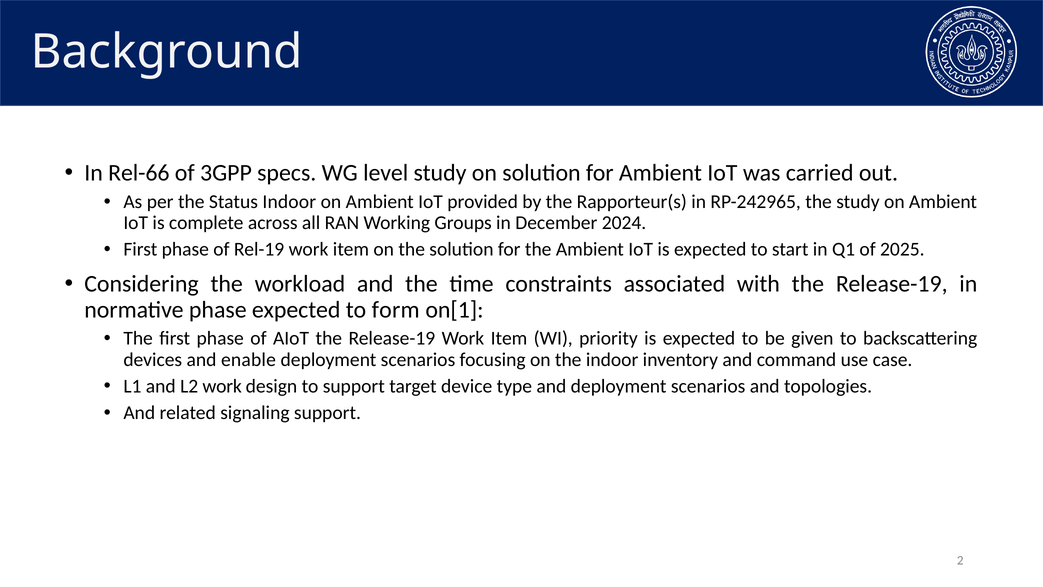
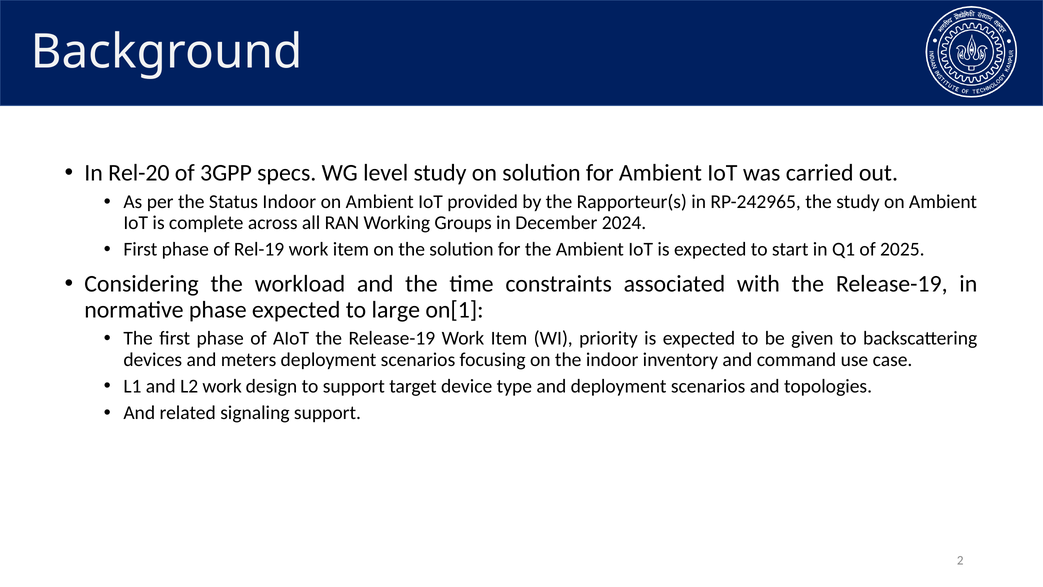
Rel-66: Rel-66 -> Rel-20 (139, 173)
form: form -> large (396, 309)
enable: enable -> meters (249, 359)
